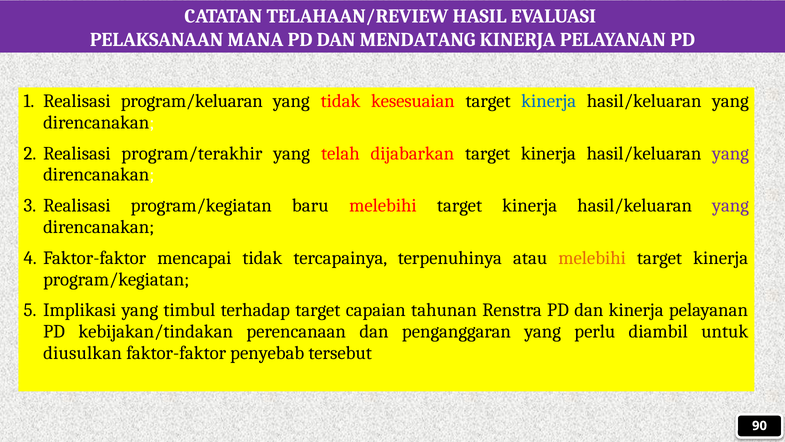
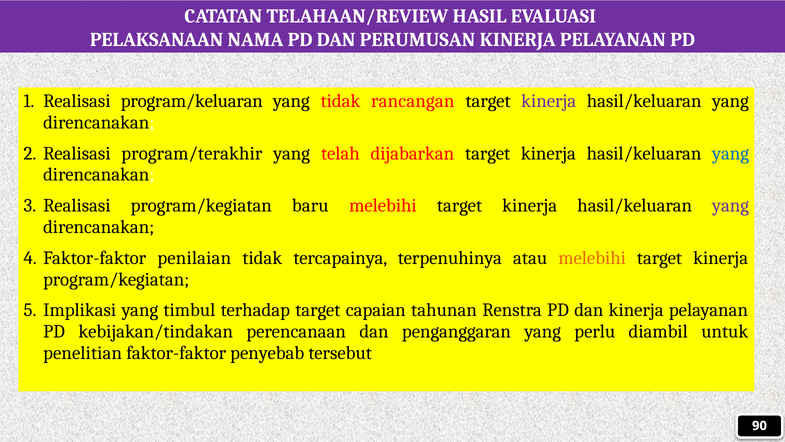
MANA: MANA -> NAMA (255, 40)
MENDATANG: MENDATANG -> PERUMUSAN (417, 40)
kesesuaian: kesesuaian -> rancangan (413, 101)
kinerja colour: blue -> purple (549, 101)
yang colour: purple -> blue (731, 153)
mencapai: mencapai -> penilaian (194, 258)
diusulkan: diusulkan -> penelitian (83, 353)
